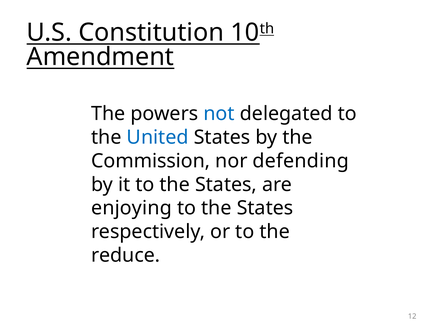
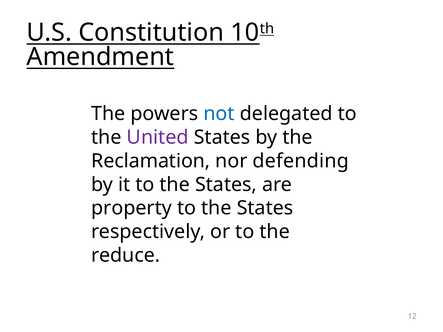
United colour: blue -> purple (158, 137)
Commission: Commission -> Reclamation (151, 161)
enjoying: enjoying -> property (132, 208)
